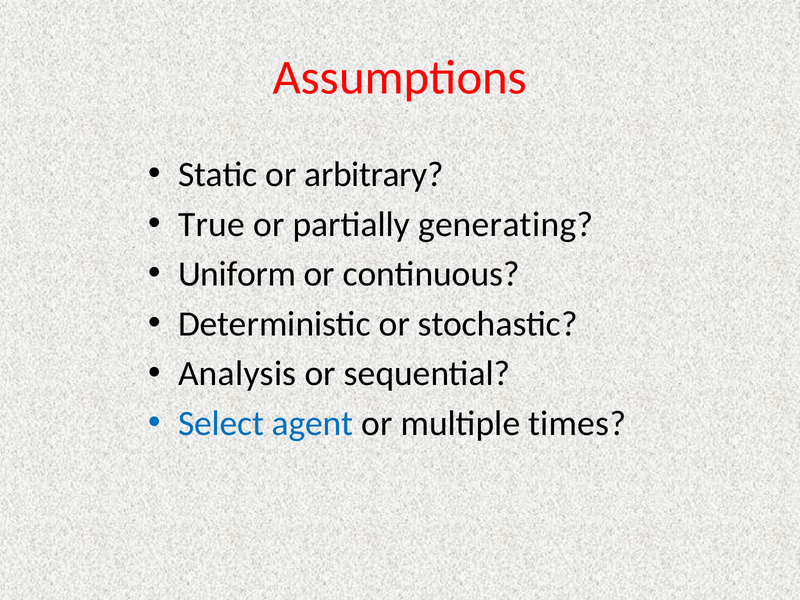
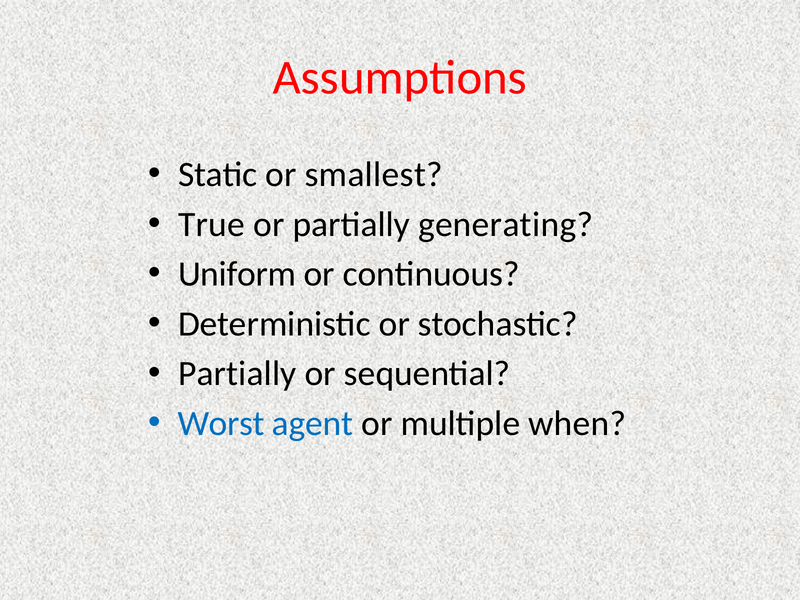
arbitrary: arbitrary -> smallest (374, 175)
Analysis: Analysis -> Partially (237, 374)
Select: Select -> Worst (221, 423)
times: times -> when (577, 423)
